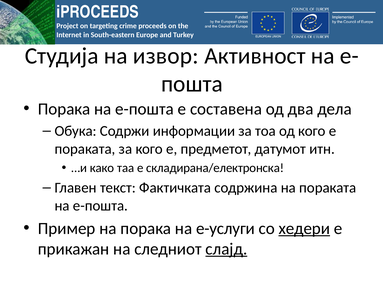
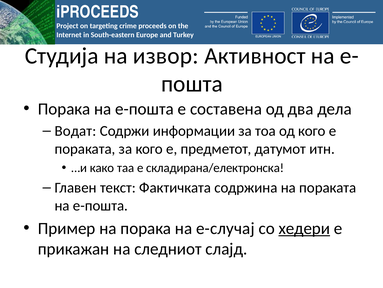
Обука: Обука -> Водат (75, 131)
е-услуги: е-услуги -> е-случај (225, 228)
слајд underline: present -> none (226, 248)
